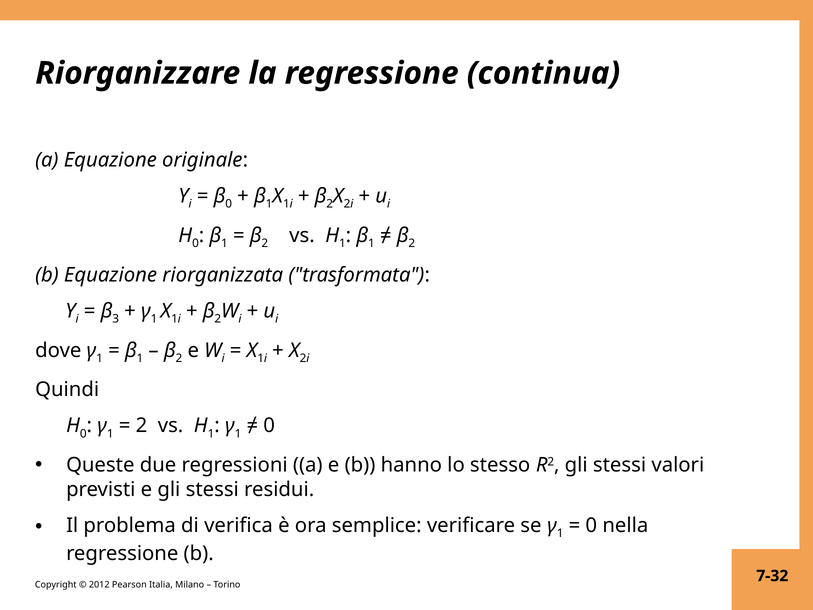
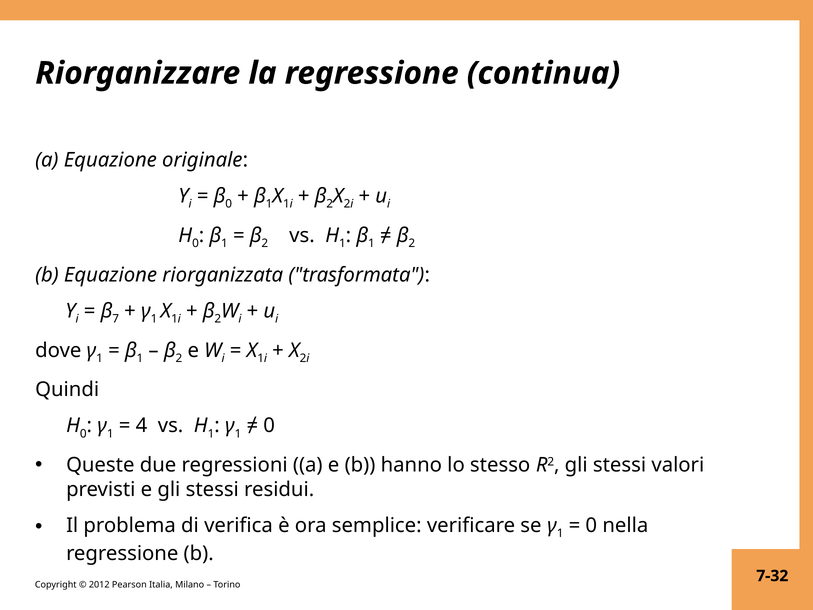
3: 3 -> 7 (116, 319)
2: 2 -> 4 (141, 426)
